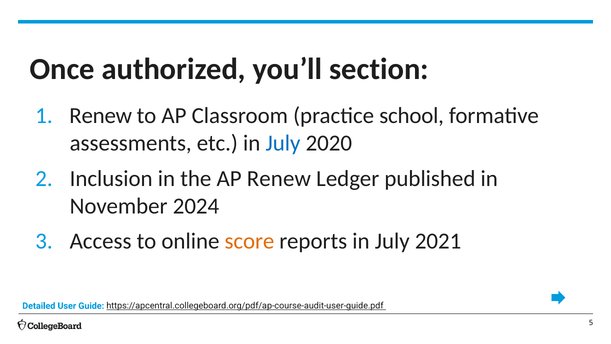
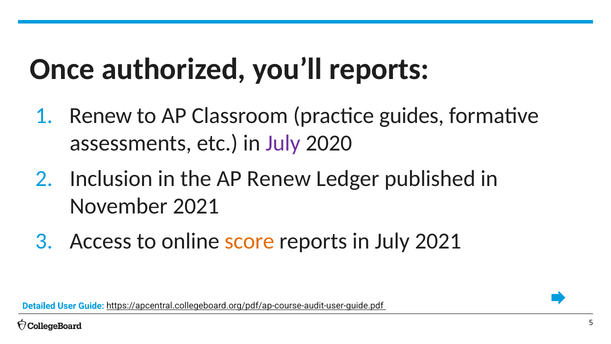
you’ll section: section -> reports (379, 69)
school: school -> guides (412, 116)
July colour: blue -> purple (283, 143)
November 2024: 2024 -> 2021 (196, 206)
